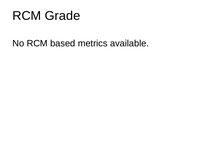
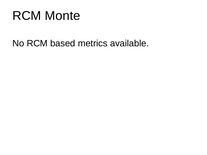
Grade: Grade -> Monte (63, 16)
